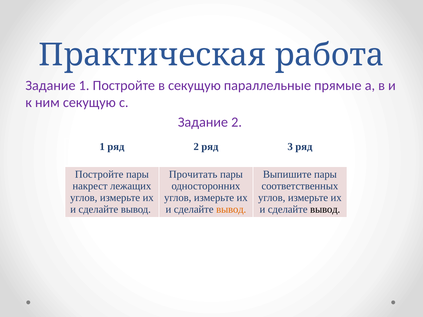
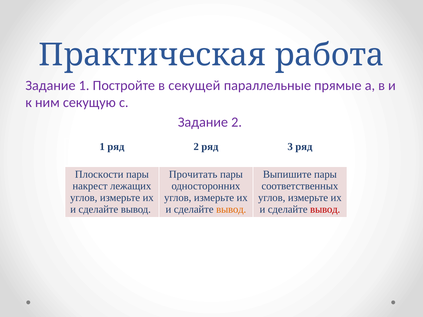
в секущую: секущую -> секущей (194, 86)
Постройте: Постройте -> Плоскости (99, 174)
вывод colour: black -> red (325, 209)
